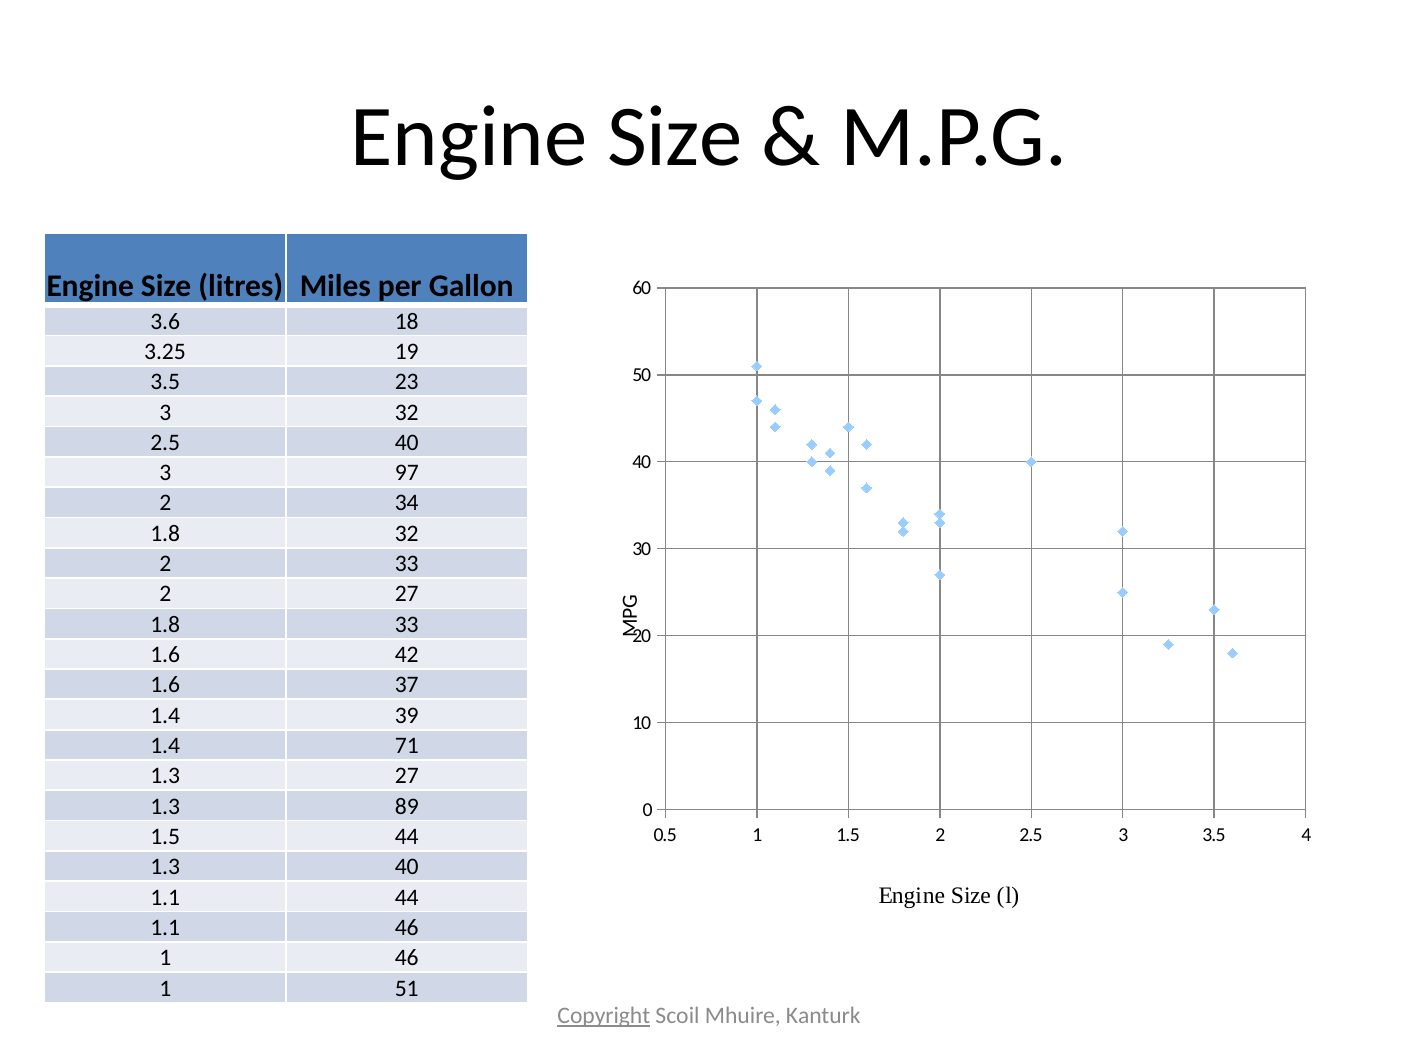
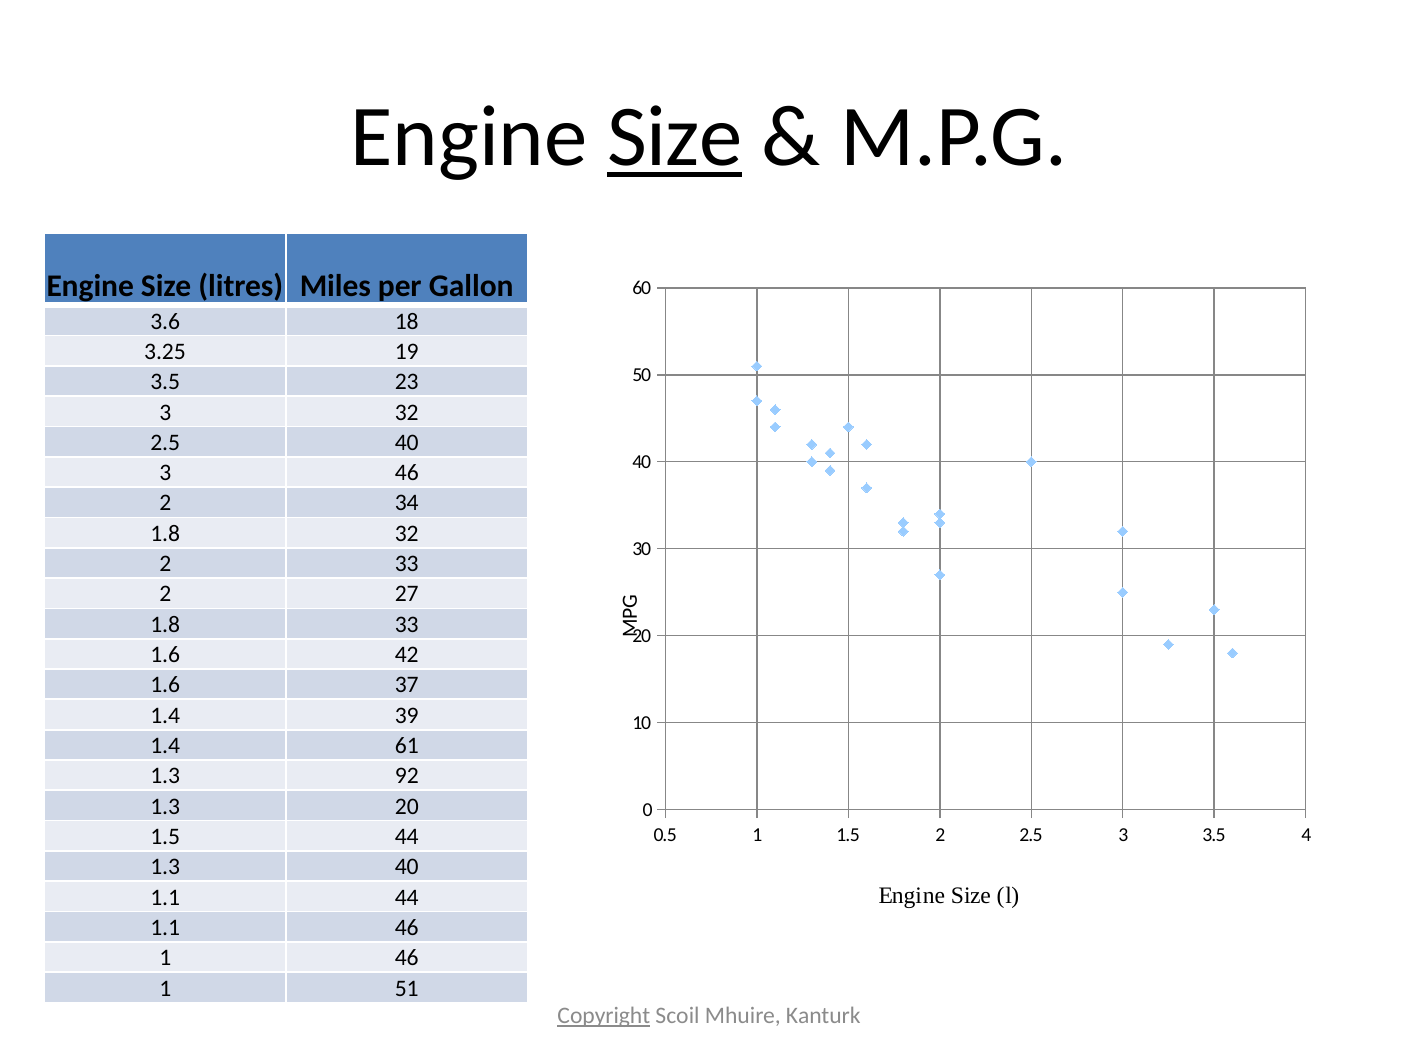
Size underline: none -> present (675, 137)
3 97: 97 -> 46 (407, 473)
71: 71 -> 61 (407, 746)
1.3 27: 27 -> 92 (407, 776)
1.3 89: 89 -> 20 (407, 807)
